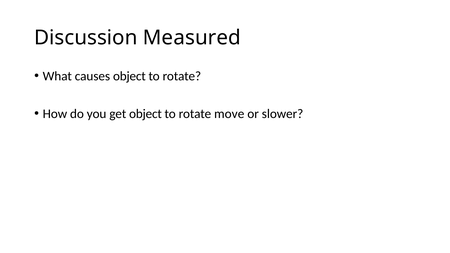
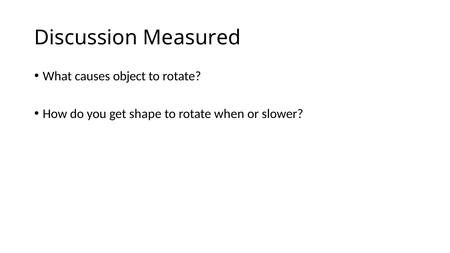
get object: object -> shape (145, 114)
move: move -> when (229, 114)
